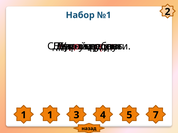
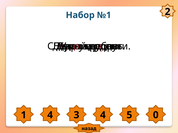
1 1: 1 -> 4 (50, 115)
7: 7 -> 0 (156, 115)
